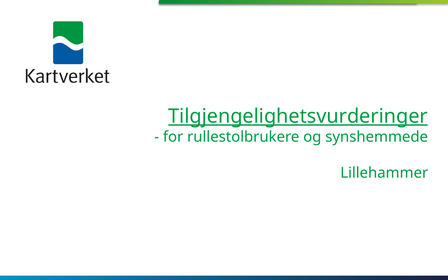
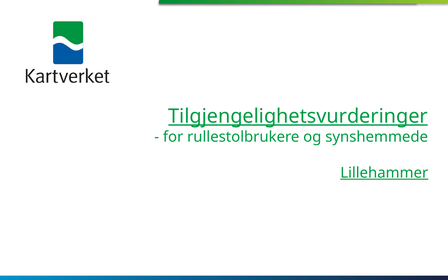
Lillehammer underline: none -> present (384, 173)
